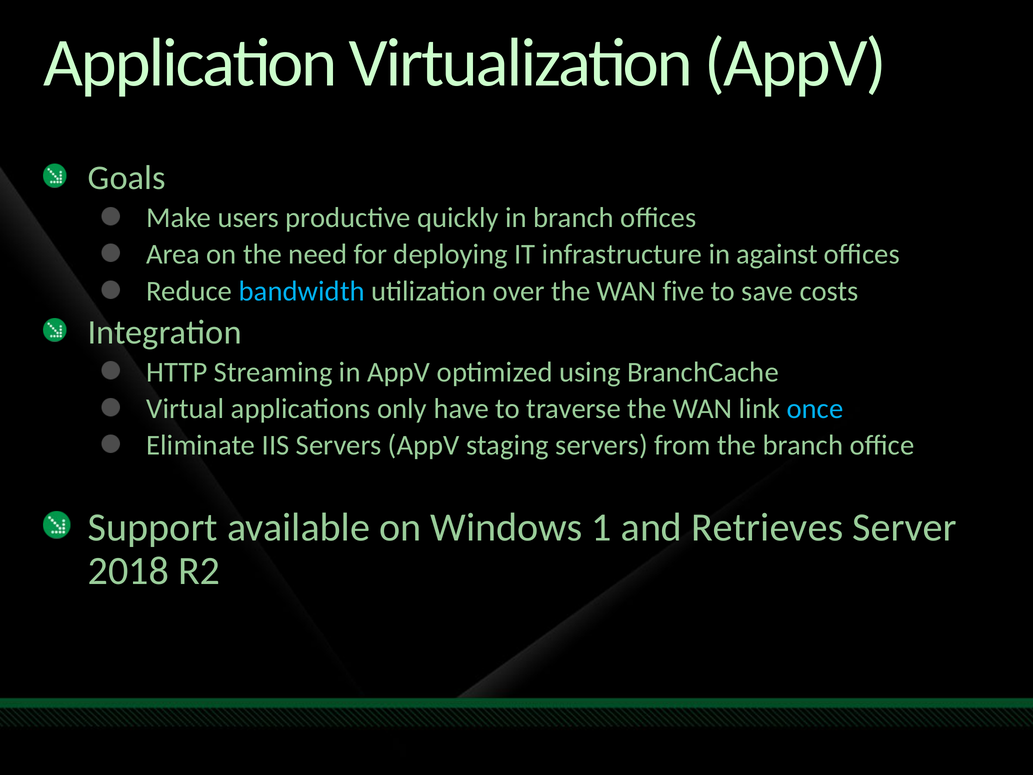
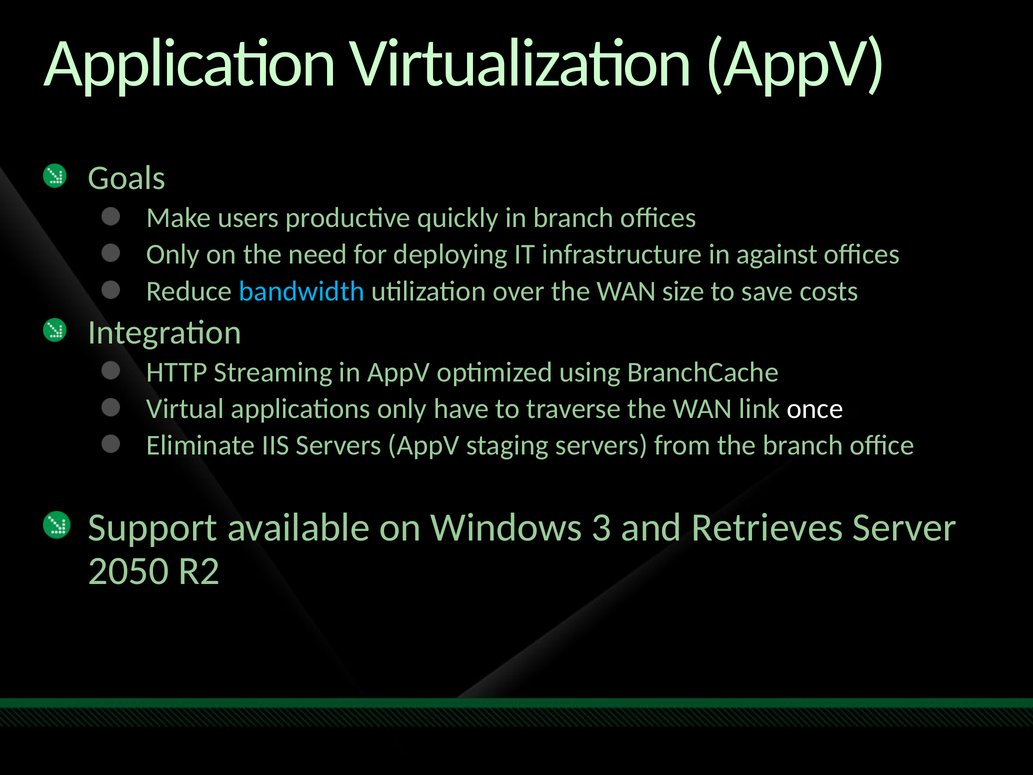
Area: Area -> Only (173, 254)
five: five -> size (683, 291)
once colour: light blue -> white (815, 409)
1: 1 -> 3 (602, 527)
2018: 2018 -> 2050 (128, 571)
